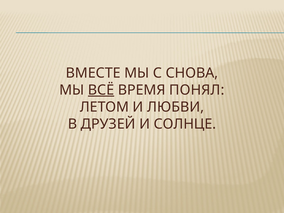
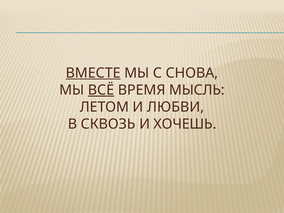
ВМЕСТЕ underline: none -> present (93, 73)
ПОНЯЛ: ПОНЯЛ -> МЫСЛЬ (197, 90)
ДРУЗЕЙ: ДРУЗЕЙ -> СКВОЗЬ (108, 124)
СОЛНЦЕ: СОЛНЦЕ -> ХОЧЕШЬ (185, 124)
